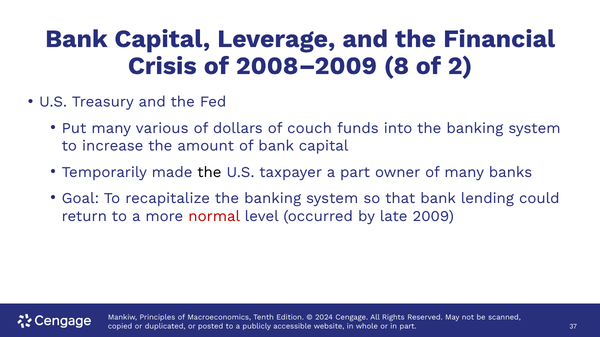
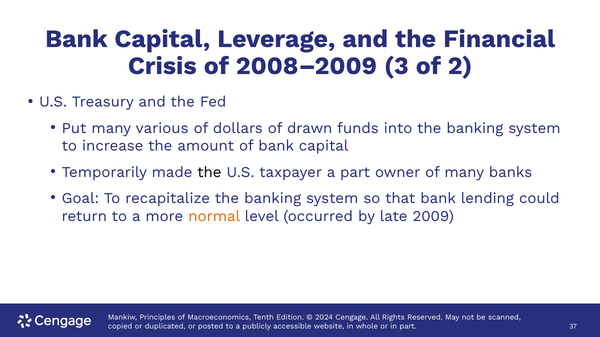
8: 8 -> 3 (396, 66)
couch: couch -> drawn (310, 128)
normal colour: red -> orange (214, 216)
